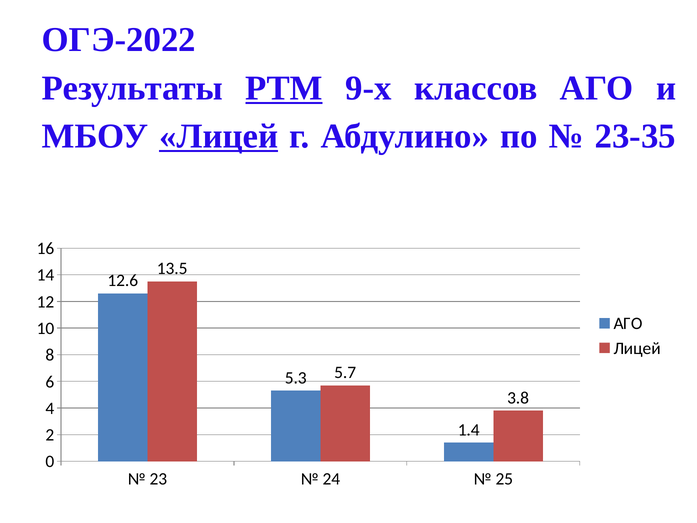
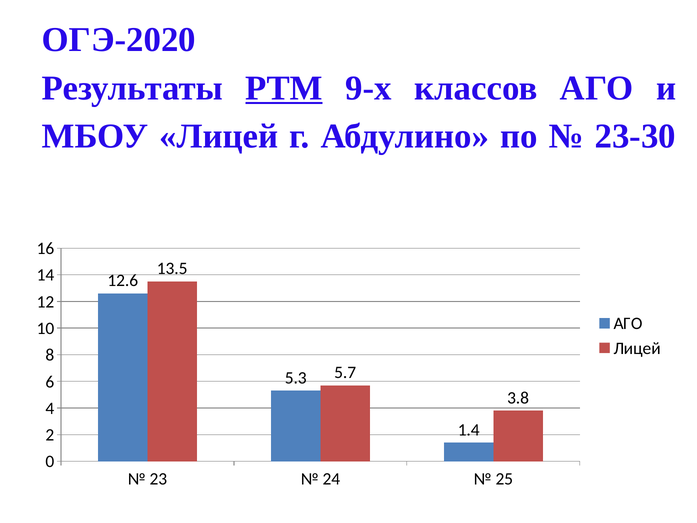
ОГЭ-2022: ОГЭ-2022 -> ОГЭ-2020 (119, 40)
Лицей underline: present -> none (219, 136)
23-35: 23-35 -> 23-30 (635, 136)
